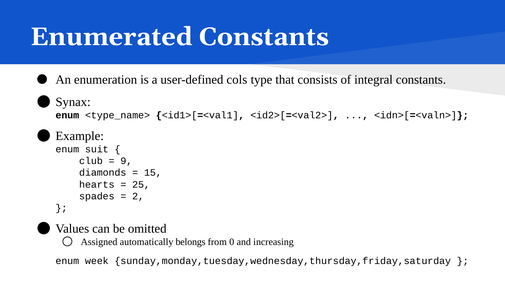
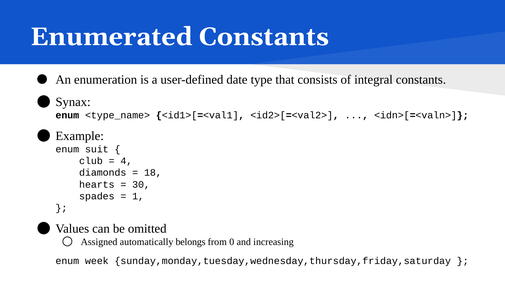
cols: cols -> date (237, 80)
9: 9 -> 4 (126, 161)
15: 15 -> 18 (153, 173)
25: 25 -> 30 (141, 185)
2: 2 -> 1 (138, 196)
